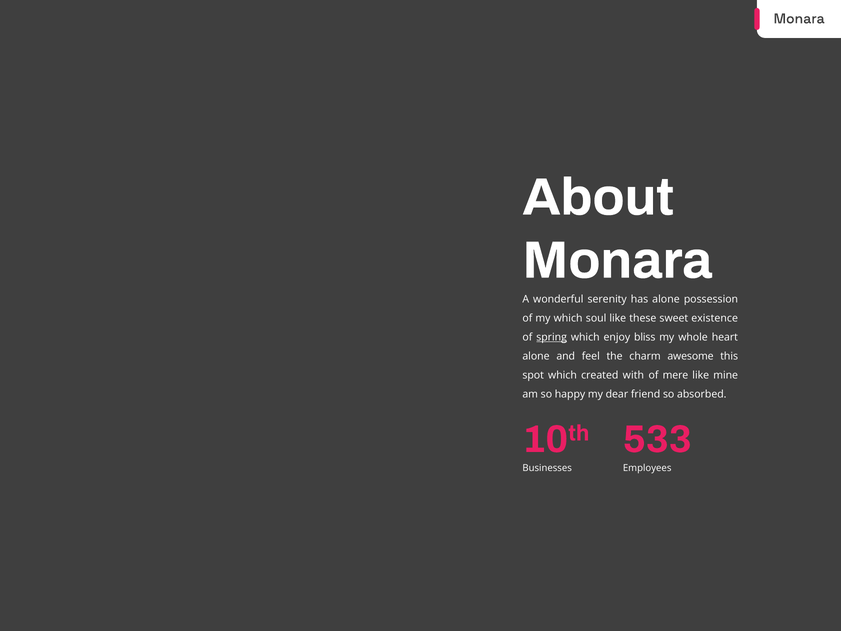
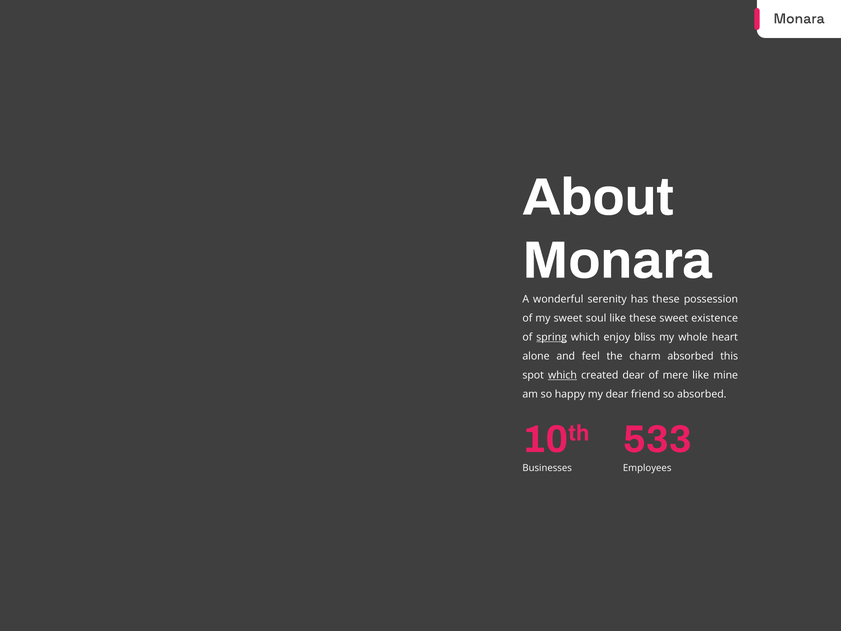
has alone: alone -> these (666, 299)
my which: which -> sweet (568, 318)
charm awesome: awesome -> absorbed (690, 356)
which underline: none -> present (562, 375)
created with: with -> dear (634, 375)
